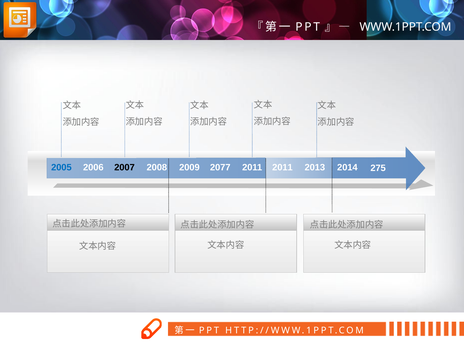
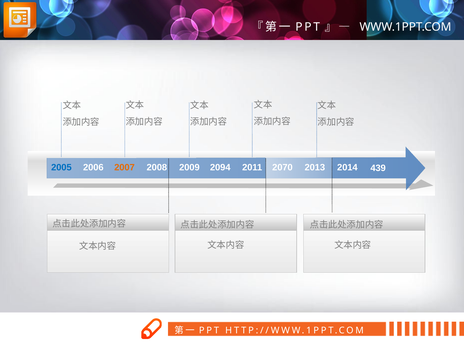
2007 colour: black -> orange (124, 168)
2077: 2077 -> 2094 (220, 168)
2011 2011: 2011 -> 2070 (282, 168)
275: 275 -> 439 (378, 168)
